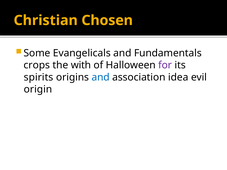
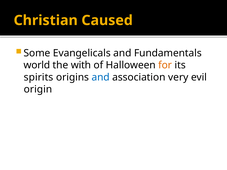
Chosen: Chosen -> Caused (107, 20)
crops: crops -> world (37, 65)
for colour: purple -> orange (165, 65)
idea: idea -> very (178, 77)
